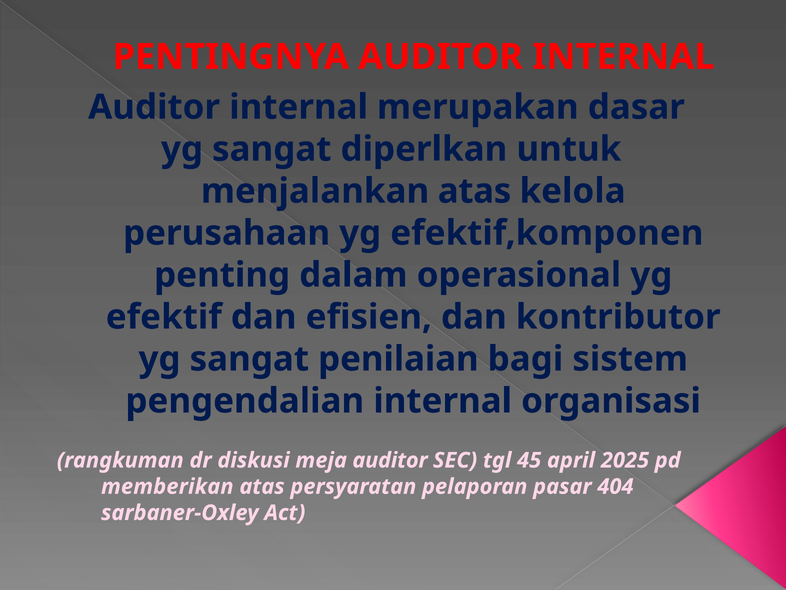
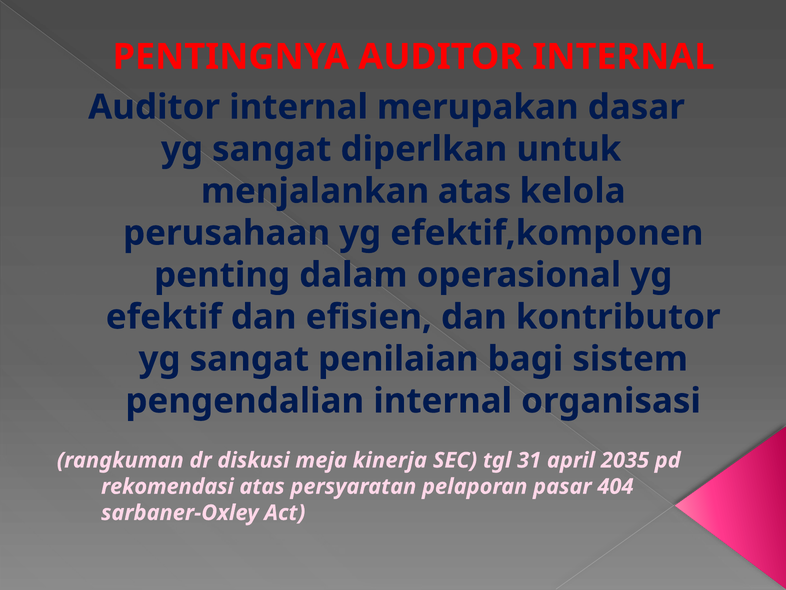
meja auditor: auditor -> kinerja (390, 460)
45: 45 -> 31 (529, 460)
2025: 2025 -> 2035 (625, 460)
memberikan: memberikan -> rekomendasi (167, 486)
